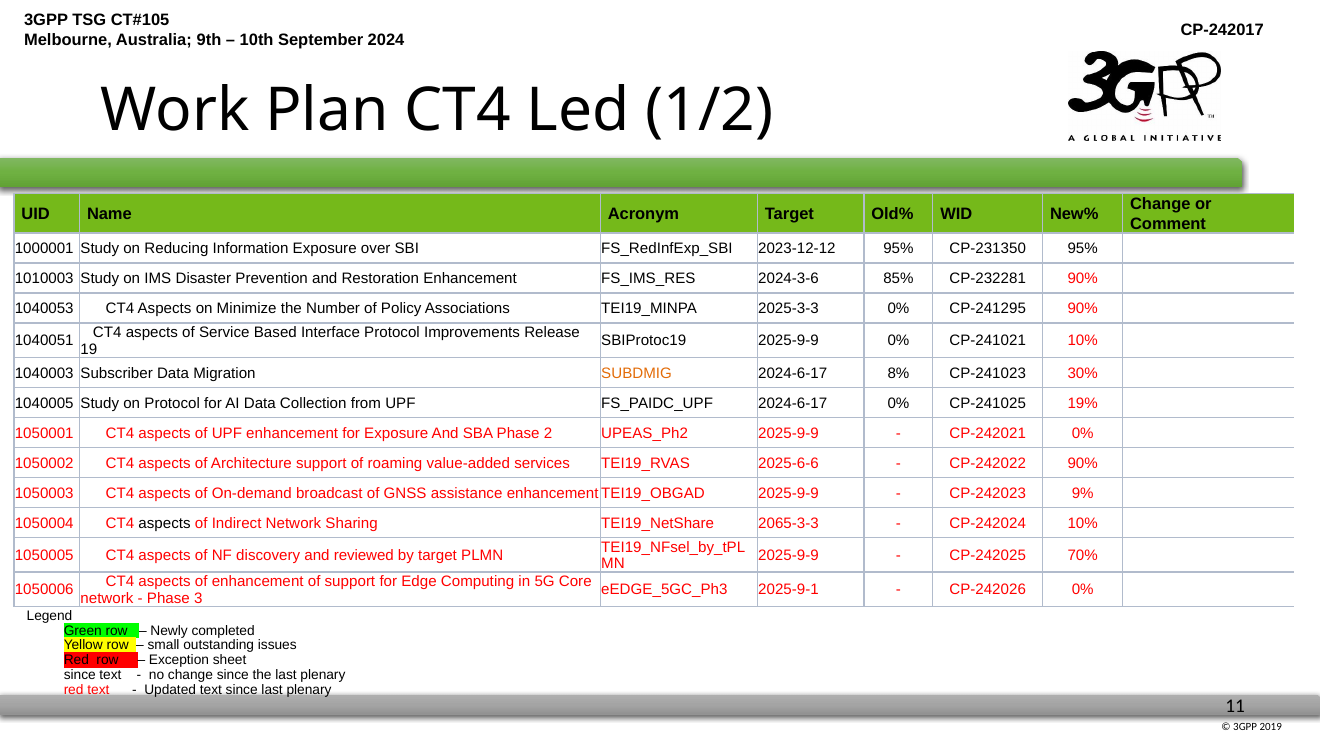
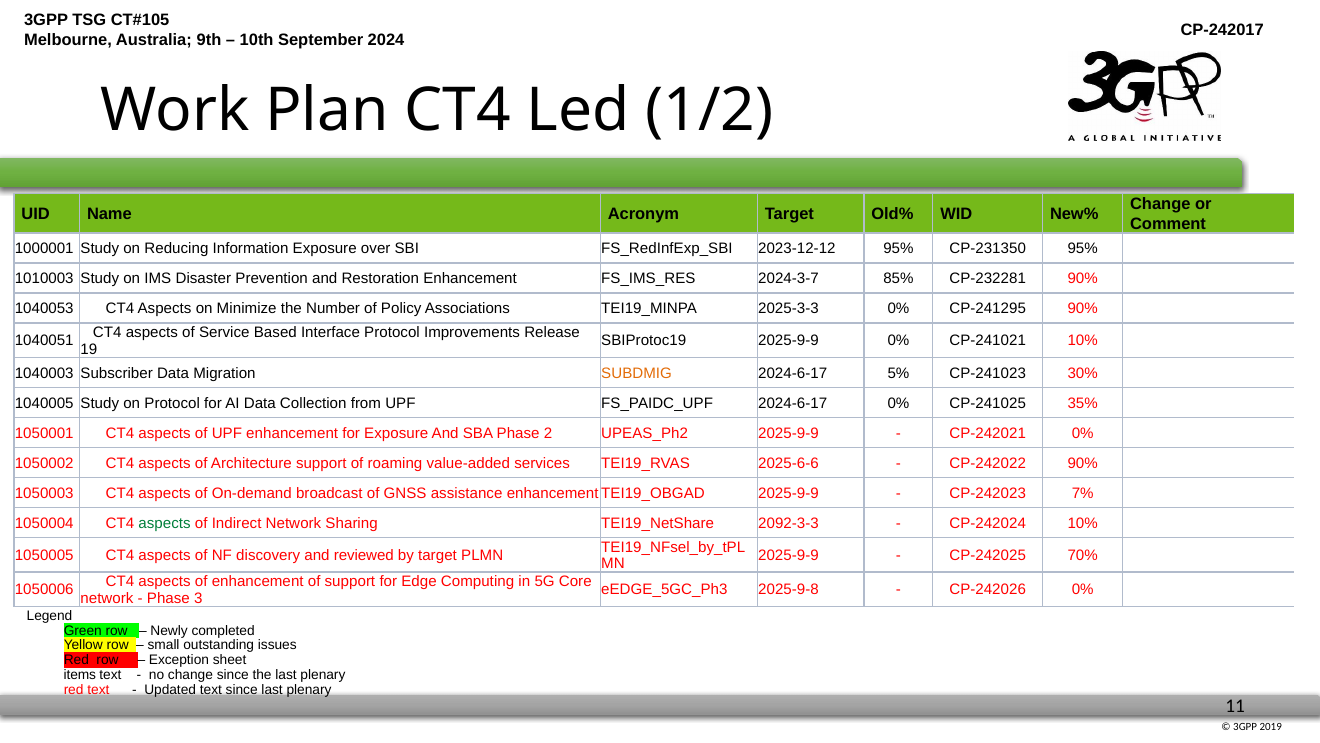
2024-3-6: 2024-3-6 -> 2024-3-7 (788, 278)
8%: 8% -> 5% (898, 373)
19%: 19% -> 35% (1083, 403)
9%: 9% -> 7% (1083, 493)
aspects colour: black -> green (165, 523)
2065-3-3: 2065-3-3 -> 2092-3-3 (788, 523)
2025-9-1: 2025-9-1 -> 2025-9-8 (788, 590)
since: since -> items (80, 675)
